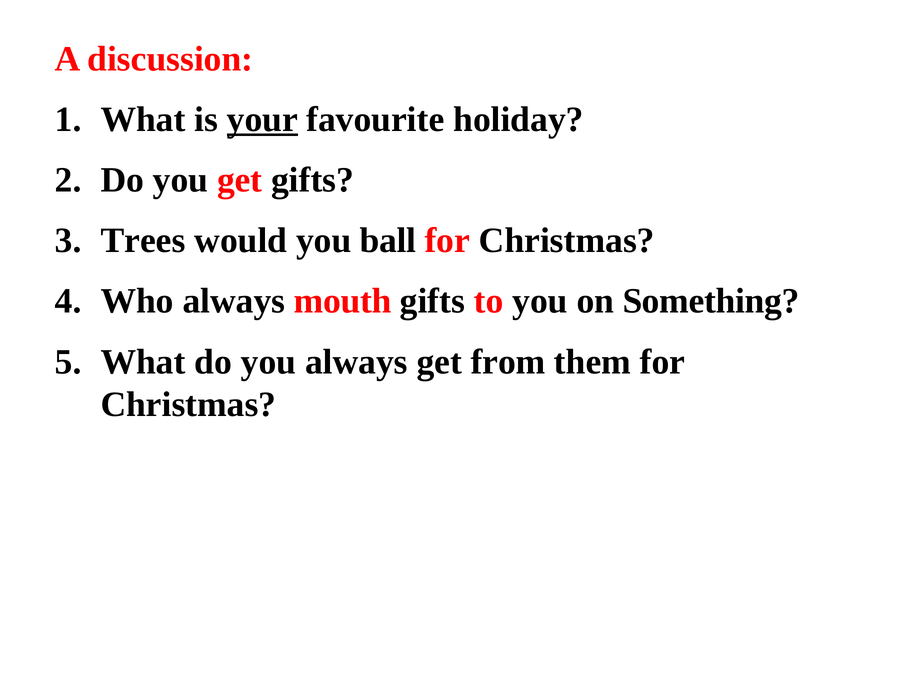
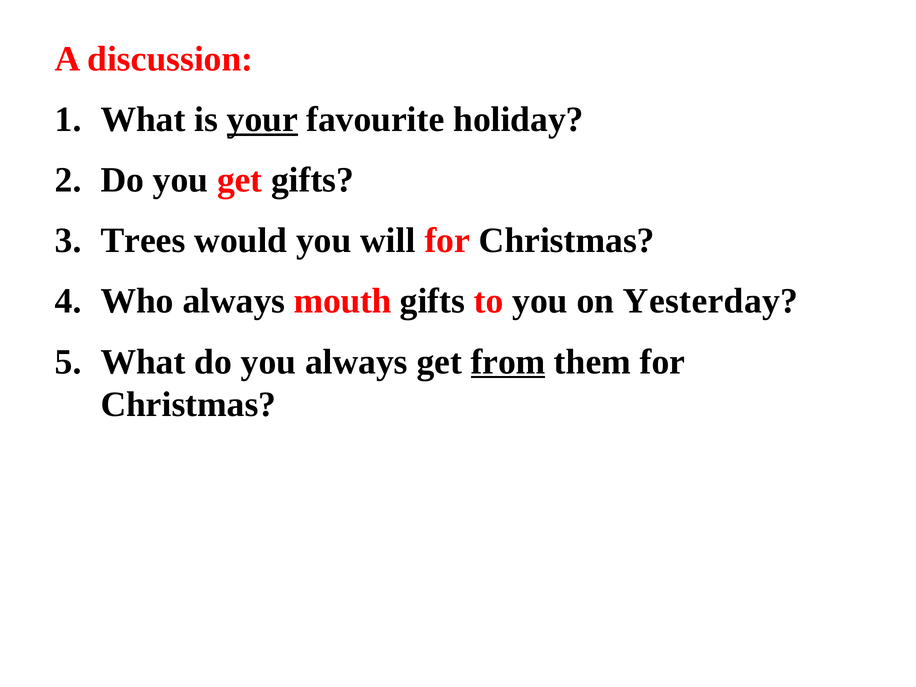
ball: ball -> will (388, 241)
Something: Something -> Yesterday (711, 301)
from underline: none -> present (508, 362)
